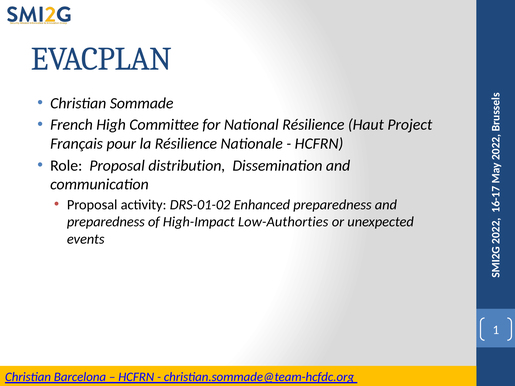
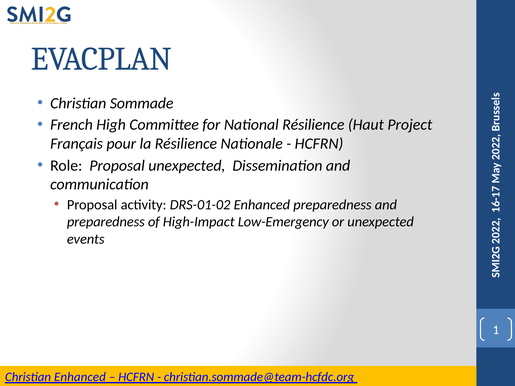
Proposal distribution: distribution -> unexpected (187, 166)
Low-Authorties: Low-Authorties -> Low-Emergency (283, 222)
Christian Barcelona: Barcelona -> Enhanced (80, 377)
